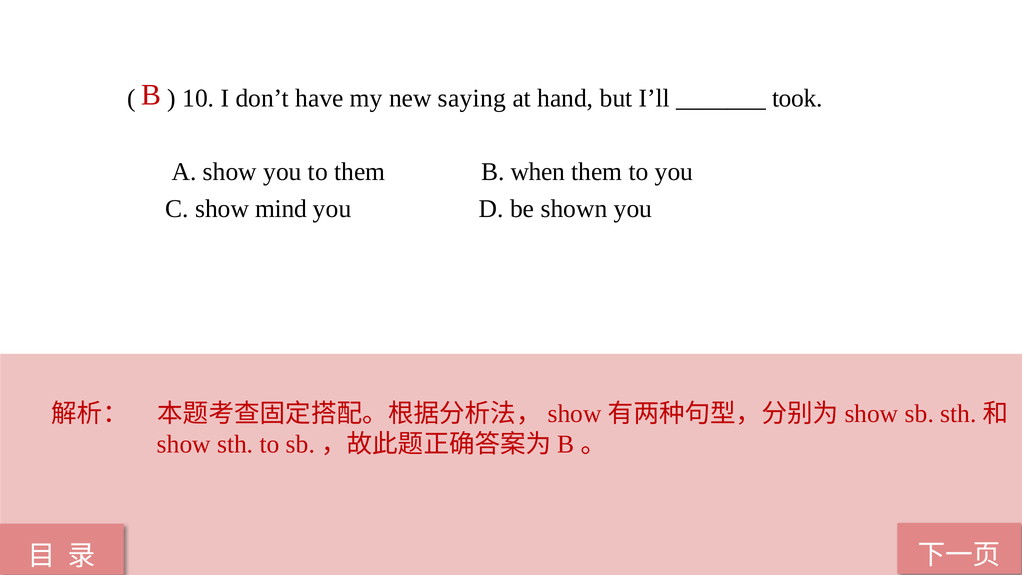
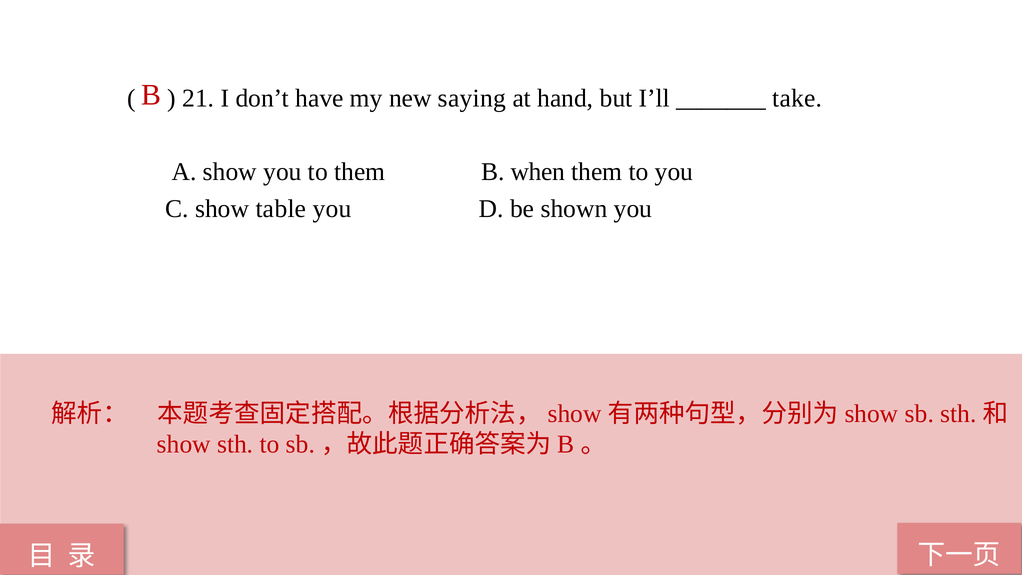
10: 10 -> 21 (198, 98)
took: took -> take (797, 98)
mind: mind -> table (281, 209)
